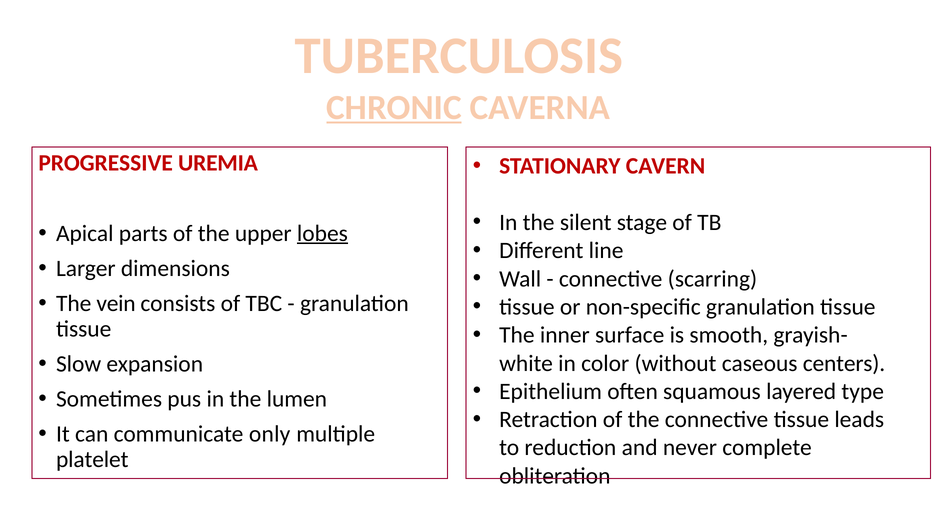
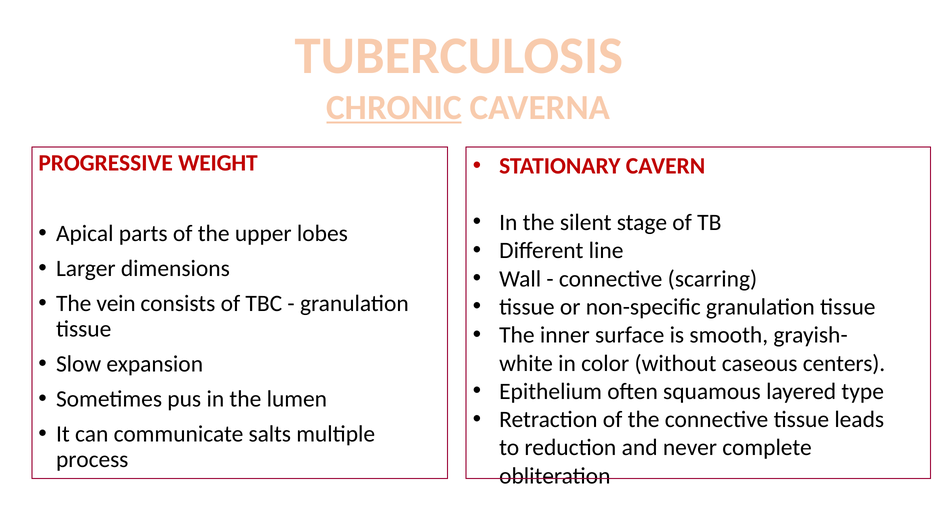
UREMIA: UREMIA -> WEIGHT (218, 163)
lobes underline: present -> none (322, 233)
only: only -> salts (270, 434)
platelet: platelet -> process (92, 460)
